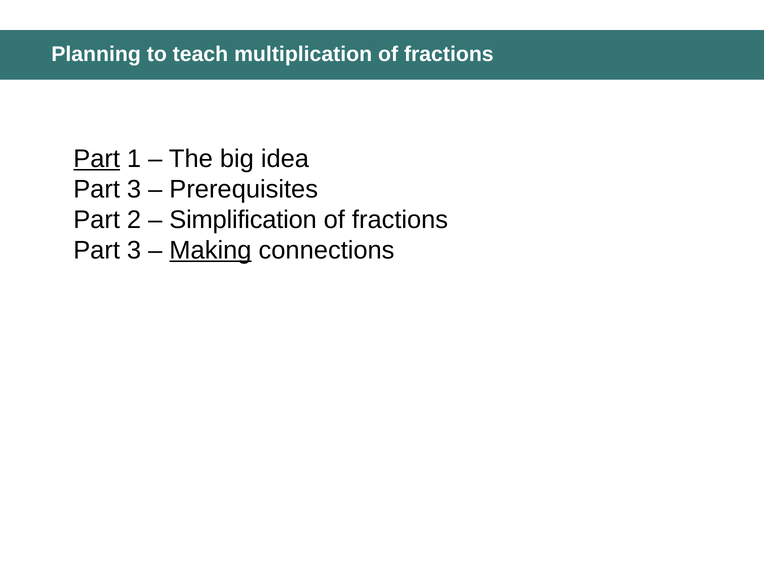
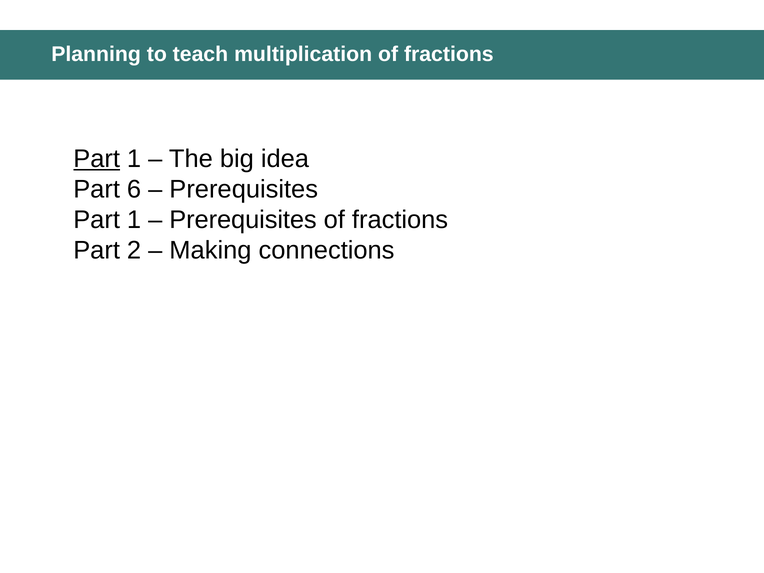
3: 3 -> 6 (134, 189)
2: 2 -> 1 (134, 220)
Simplification: Simplification -> Prerequisites (243, 220)
3: 3 -> 2 (134, 250)
Making underline: present -> none (210, 250)
